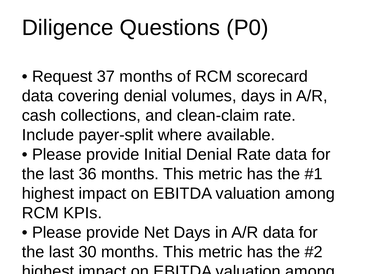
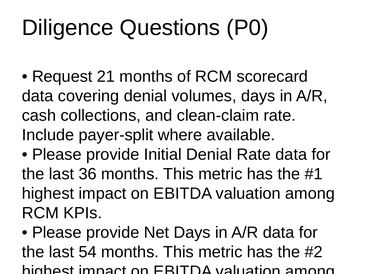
37: 37 -> 21 (106, 77)
30: 30 -> 54 (88, 252)
